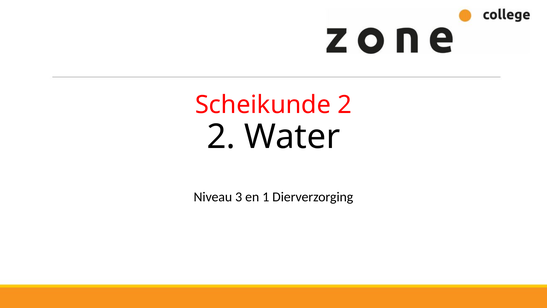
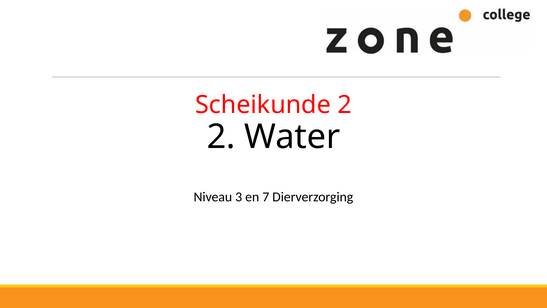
1: 1 -> 7 (266, 197)
